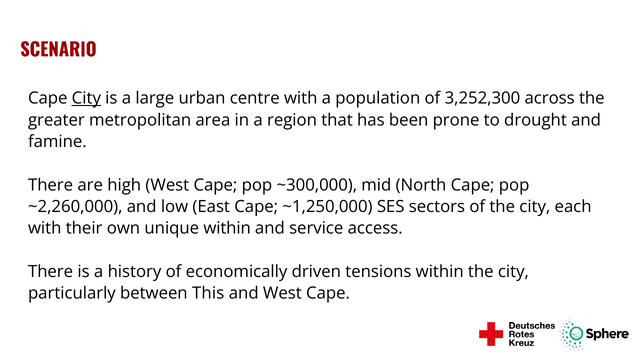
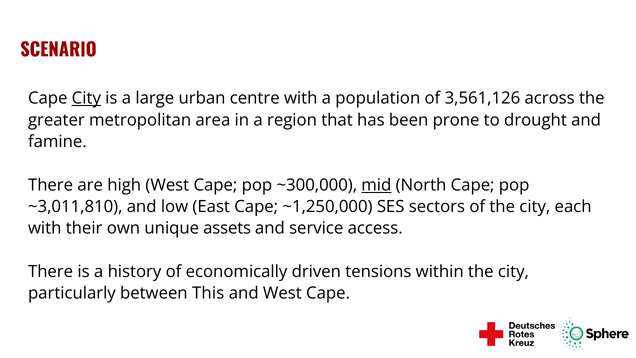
3,252,300: 3,252,300 -> 3,561,126 (482, 98)
mid underline: none -> present (376, 185)
~2,260,000: ~2,260,000 -> ~3,011,810 (75, 207)
unique within: within -> assets (227, 228)
